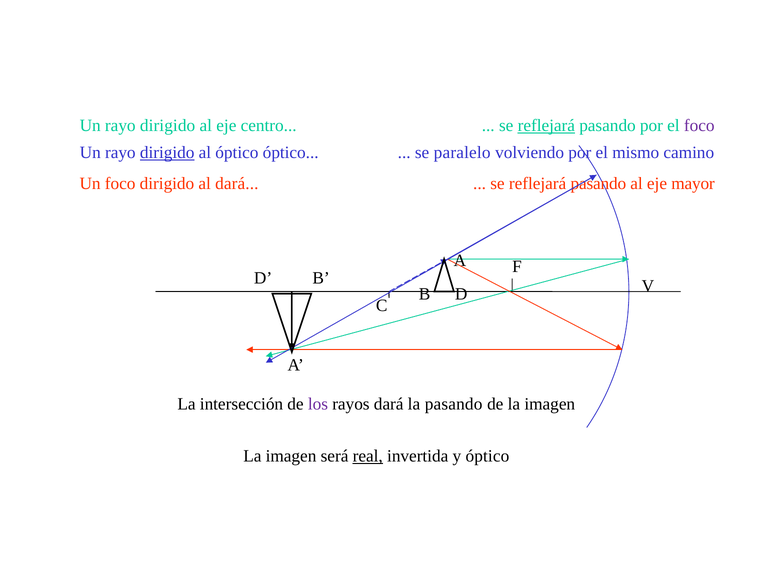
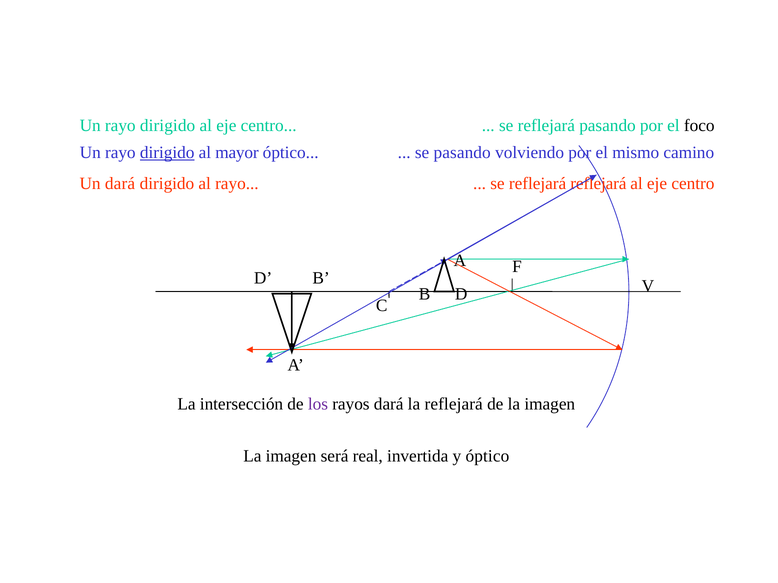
reflejará underline: present -> none (546, 126)
foco colour: purple -> black (699, 126)
al óptico: óptico -> mayor (237, 153)
se paralelo: paralelo -> pasando (462, 153)
Un foco: foco -> dará (120, 184)
al dará: dará -> rayo (237, 184)
pasando: pasando -> reflejará (598, 184)
mayor: mayor -> centro (693, 184)
la pasando: pasando -> reflejará (454, 404)
real underline: present -> none (368, 456)
